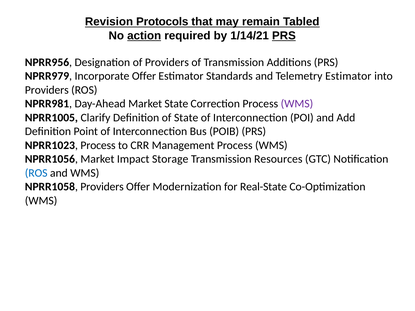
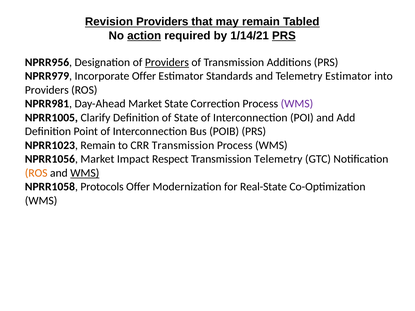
Revision Protocols: Protocols -> Providers (162, 22)
Providers underline: none -> present (167, 62)
NPRR1023 Process: Process -> Remain (98, 145)
CRR Management: Management -> Transmission (183, 145)
Storage: Storage -> Respect (170, 159)
Transmission Resources: Resources -> Telemetry (278, 159)
ROS colour: blue -> orange (36, 173)
WMS underline: none -> present (85, 173)
NPRR1058 Providers: Providers -> Protocols (102, 187)
